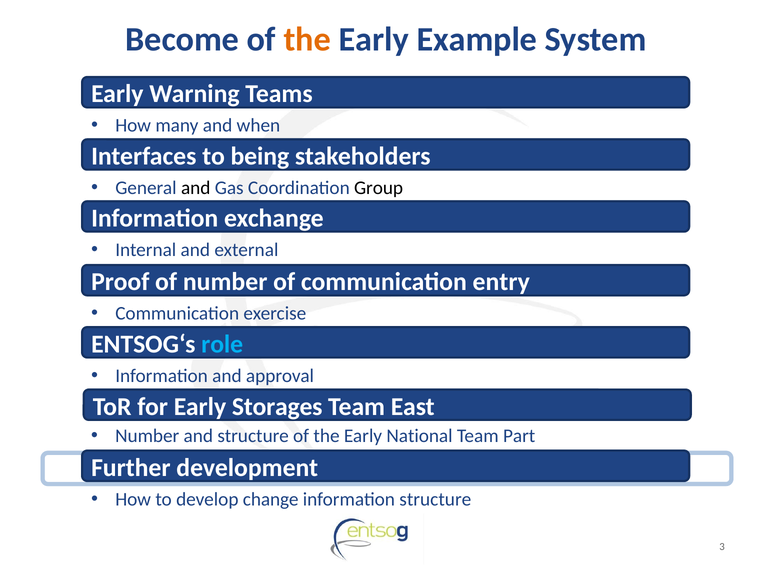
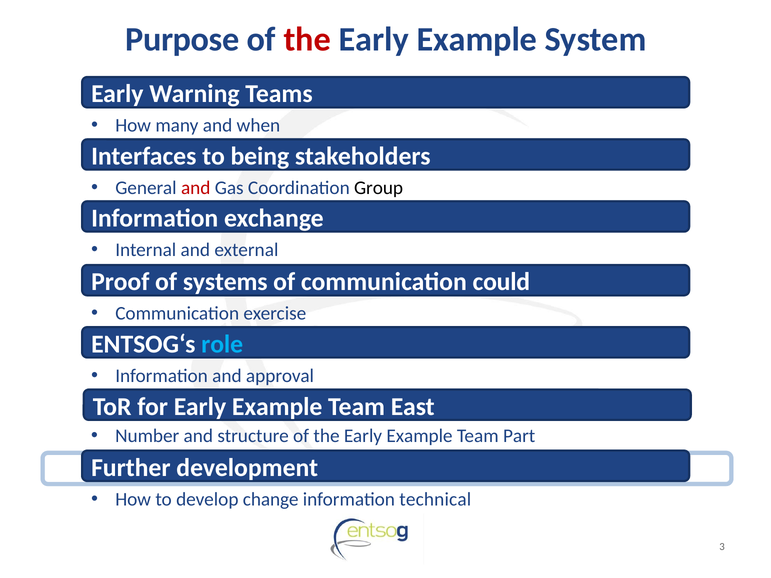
Become: Become -> Purpose (182, 40)
the colour: orange -> red (307, 40)
and colour: black -> red (196, 188)
of number: number -> systems (225, 282)
entry: entry -> could (501, 282)
for Early Storages: Storages -> Example (277, 407)
National: National -> Example (420, 436)
information structure: structure -> technical (435, 499)
